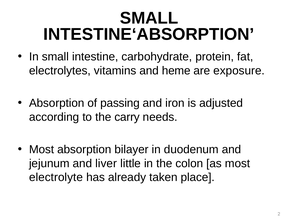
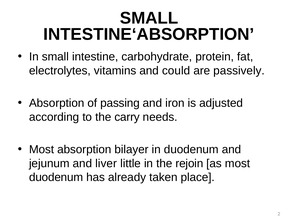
heme: heme -> could (176, 70)
exposure: exposure -> passively (239, 70)
colon: colon -> rejoin (189, 163)
electrolyte: electrolyte -> duodenum (56, 177)
